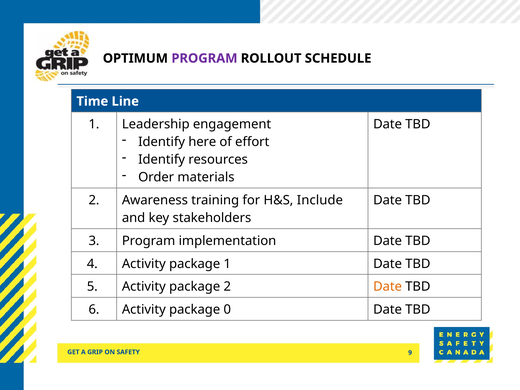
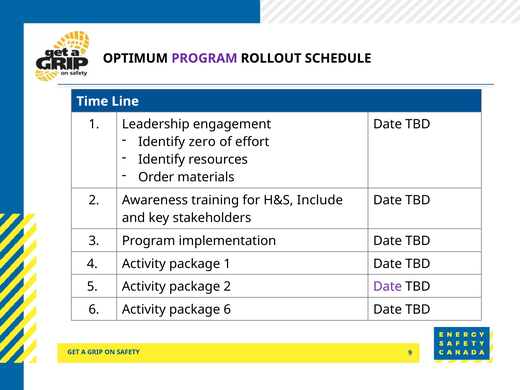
here: here -> zero (202, 142)
Date colour: orange -> purple (388, 287)
package 0: 0 -> 6 (227, 310)
